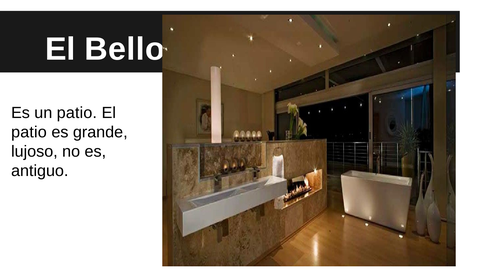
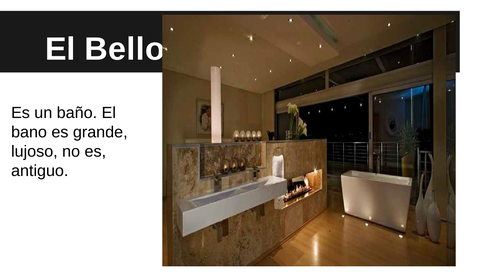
un patio: patio -> baño (77, 113)
patio: patio -> bano (29, 132)
